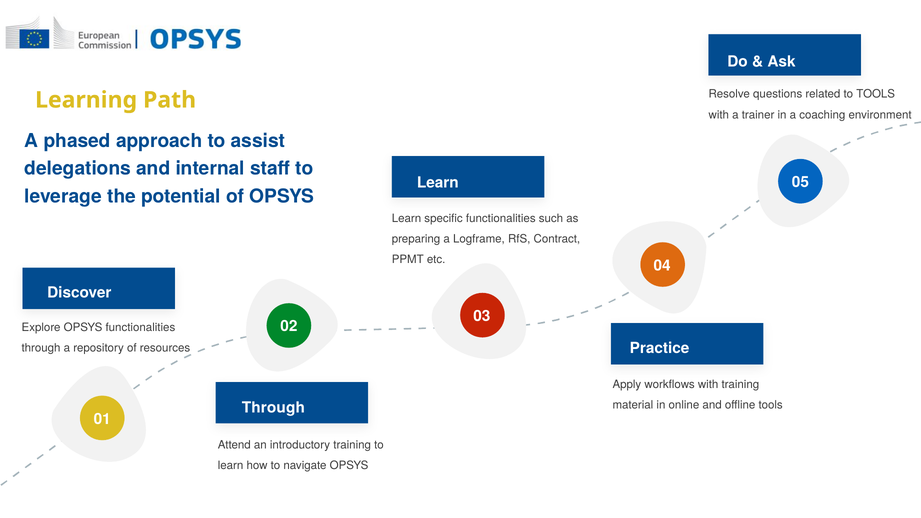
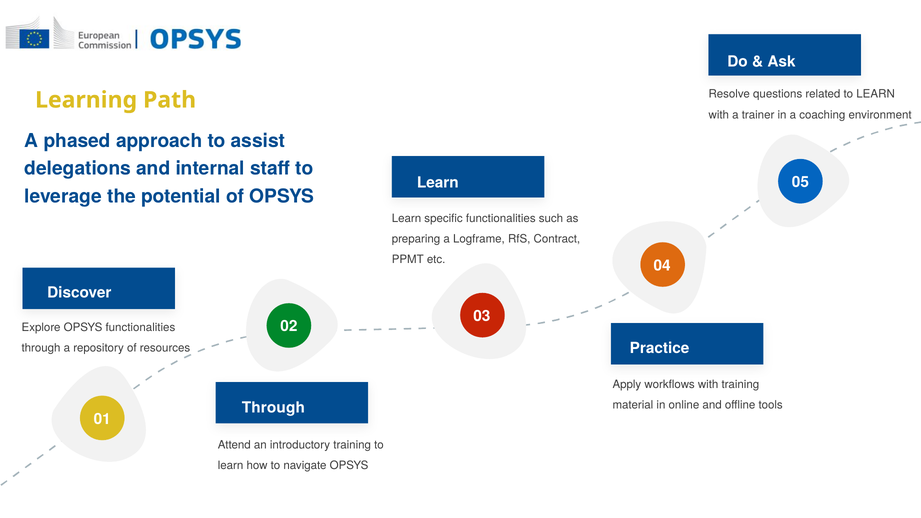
TOOLS: TOOLS -> LEARN (876, 94)
